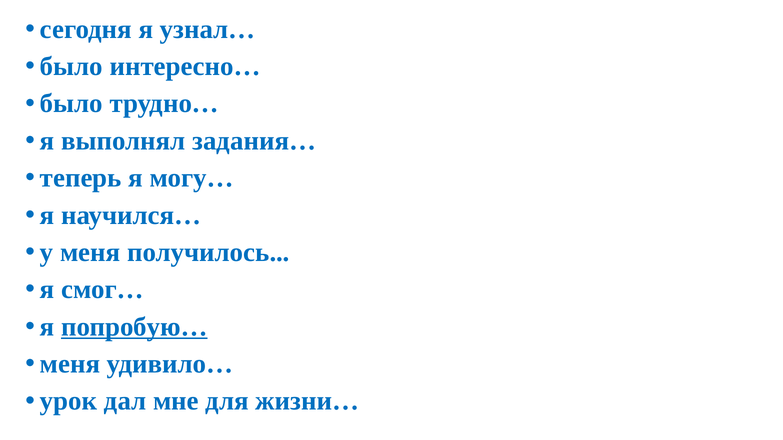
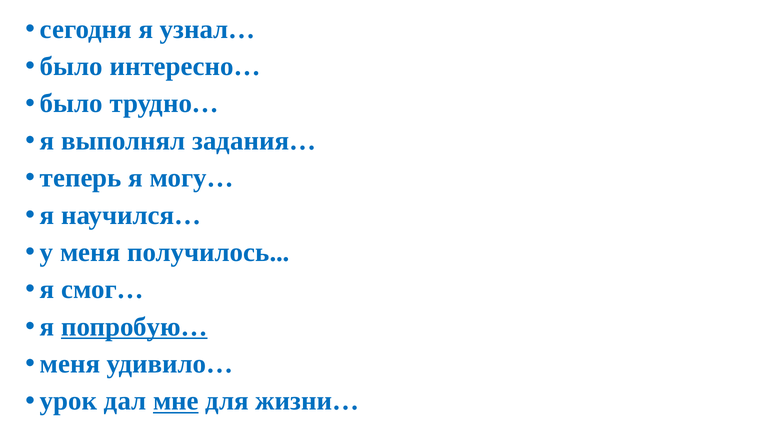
мне underline: none -> present (176, 401)
